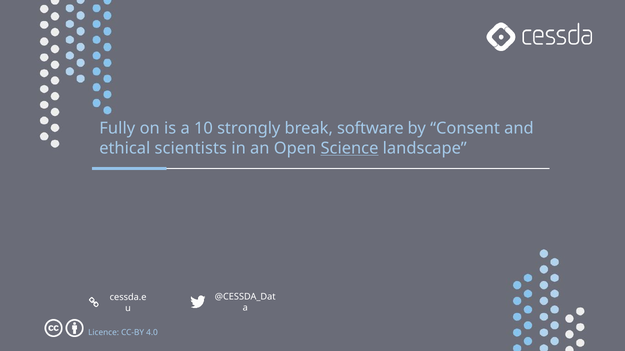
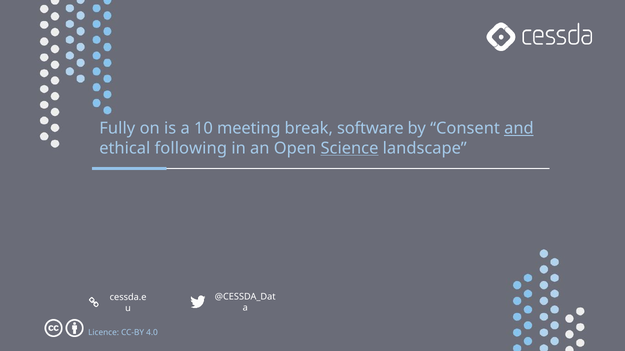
strongly: strongly -> meeting (249, 129)
and underline: none -> present (519, 129)
scientists: scientists -> following (191, 148)
